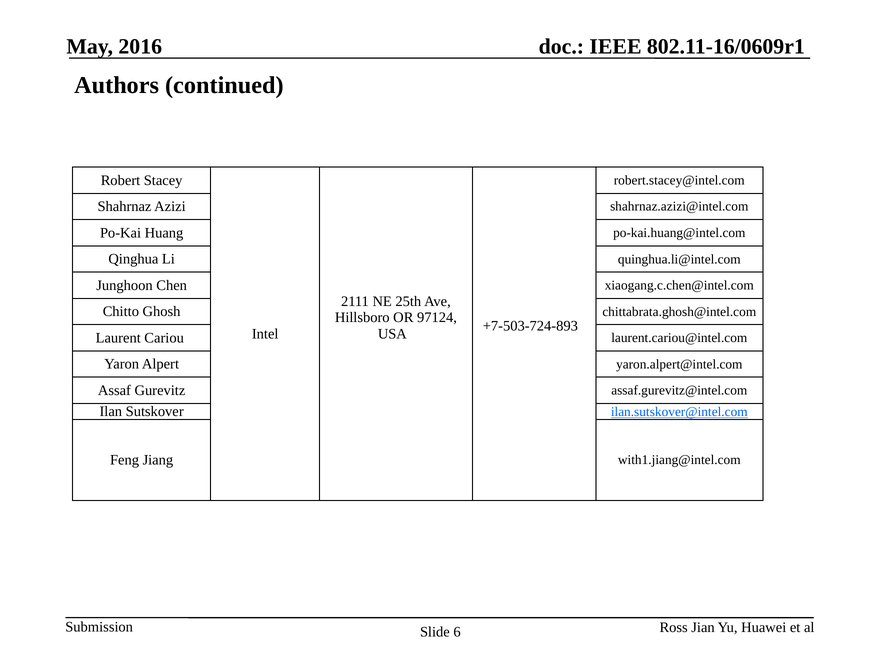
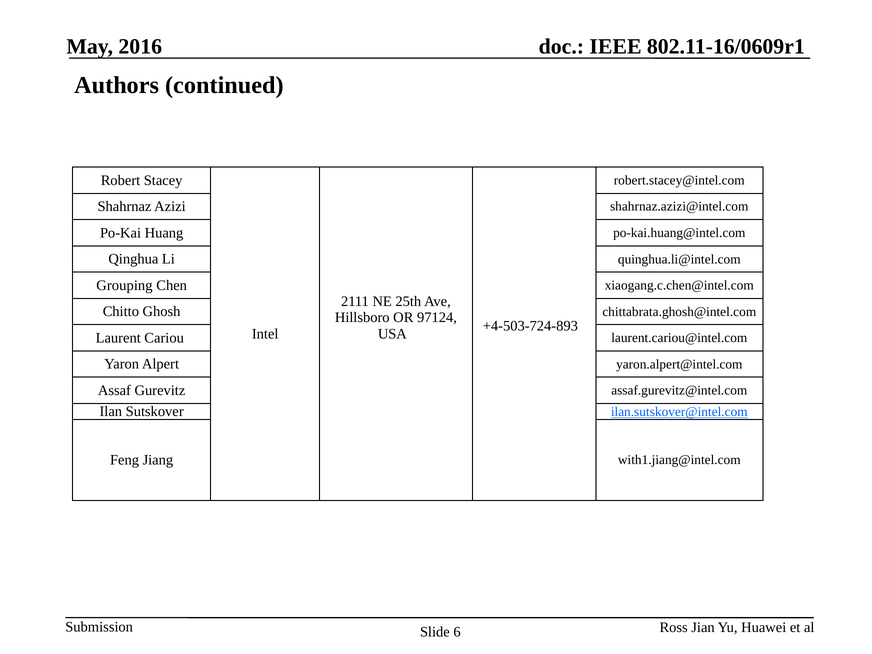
Junghoon: Junghoon -> Grouping (124, 285)
+7-503-724-893: +7-503-724-893 -> +4-503-724-893 (530, 326)
